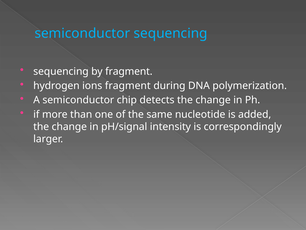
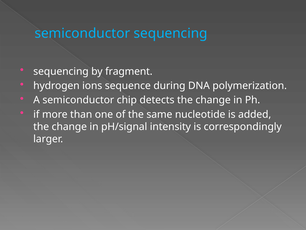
ions fragment: fragment -> sequence (128, 86)
